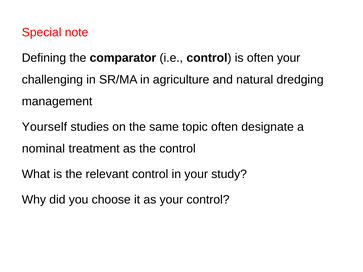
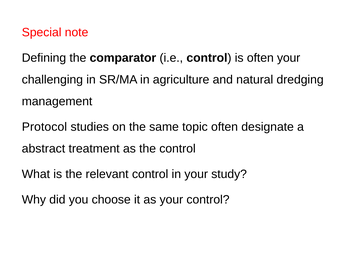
Yourself: Yourself -> Protocol (44, 127)
nominal: nominal -> abstract (43, 149)
